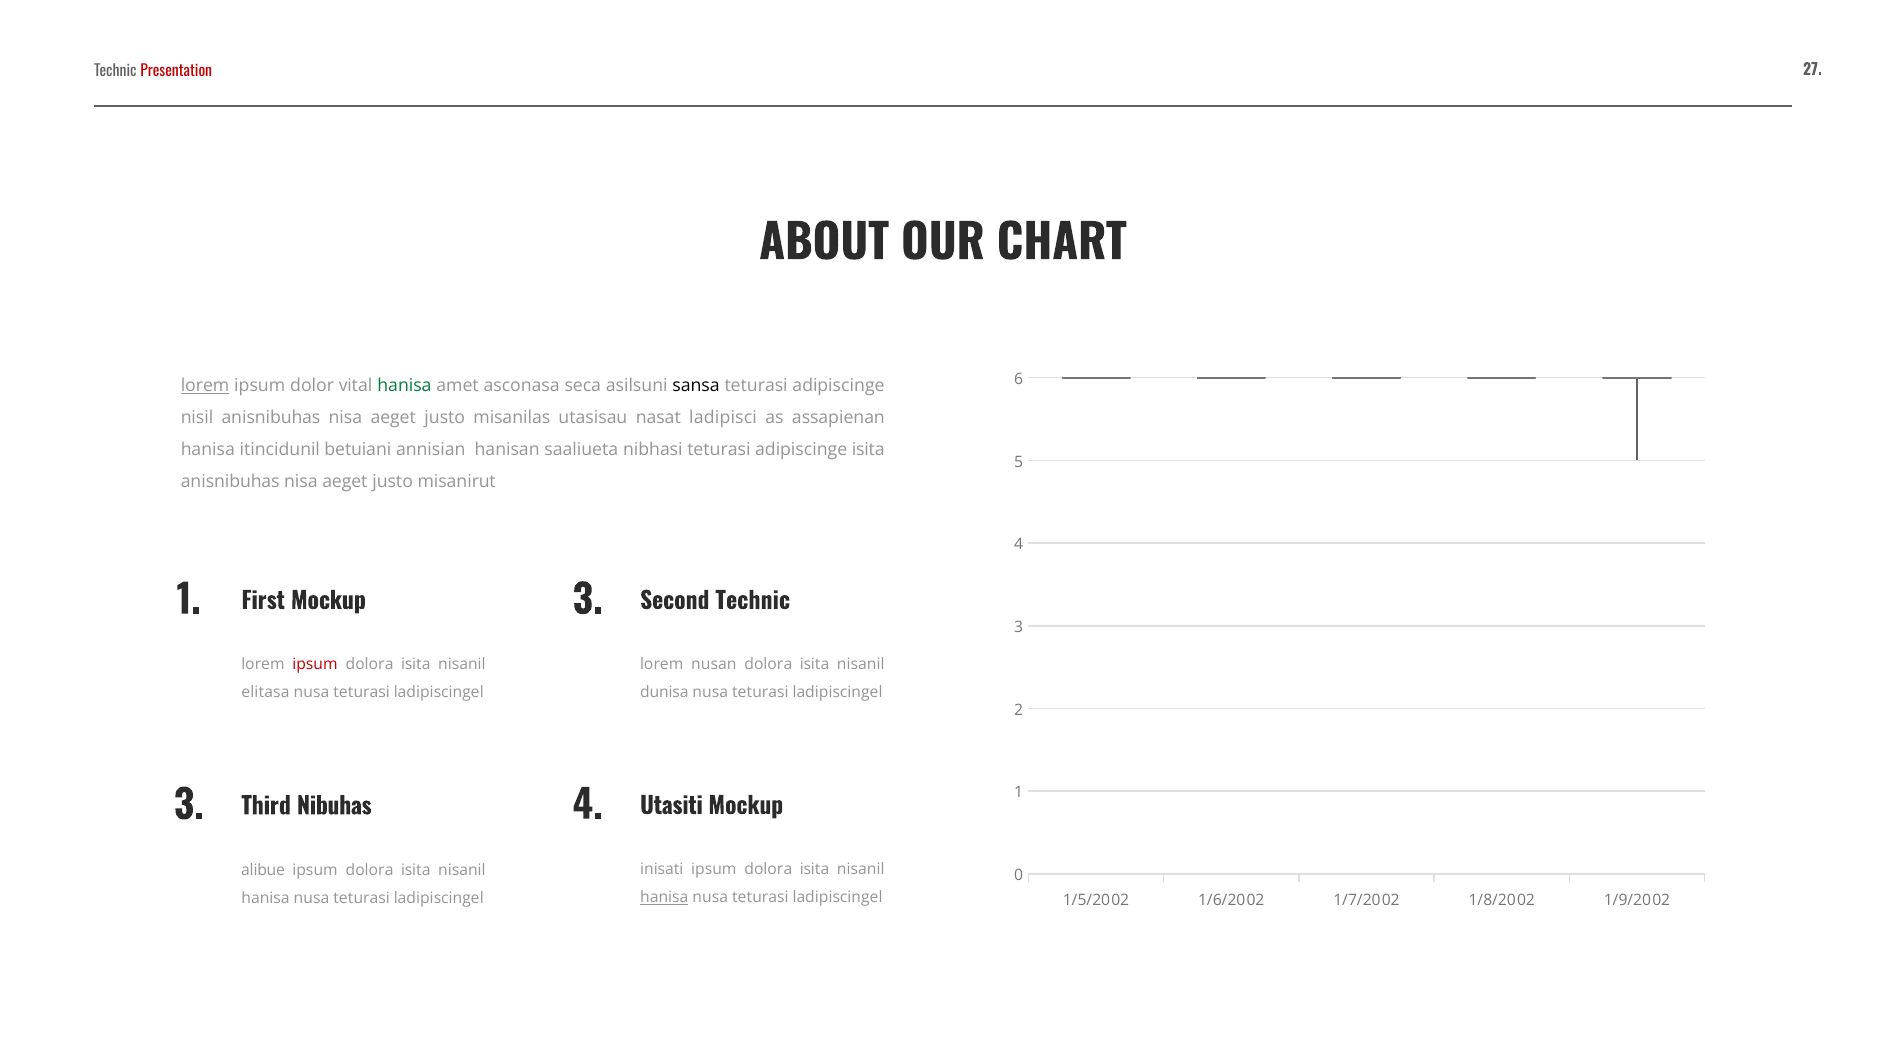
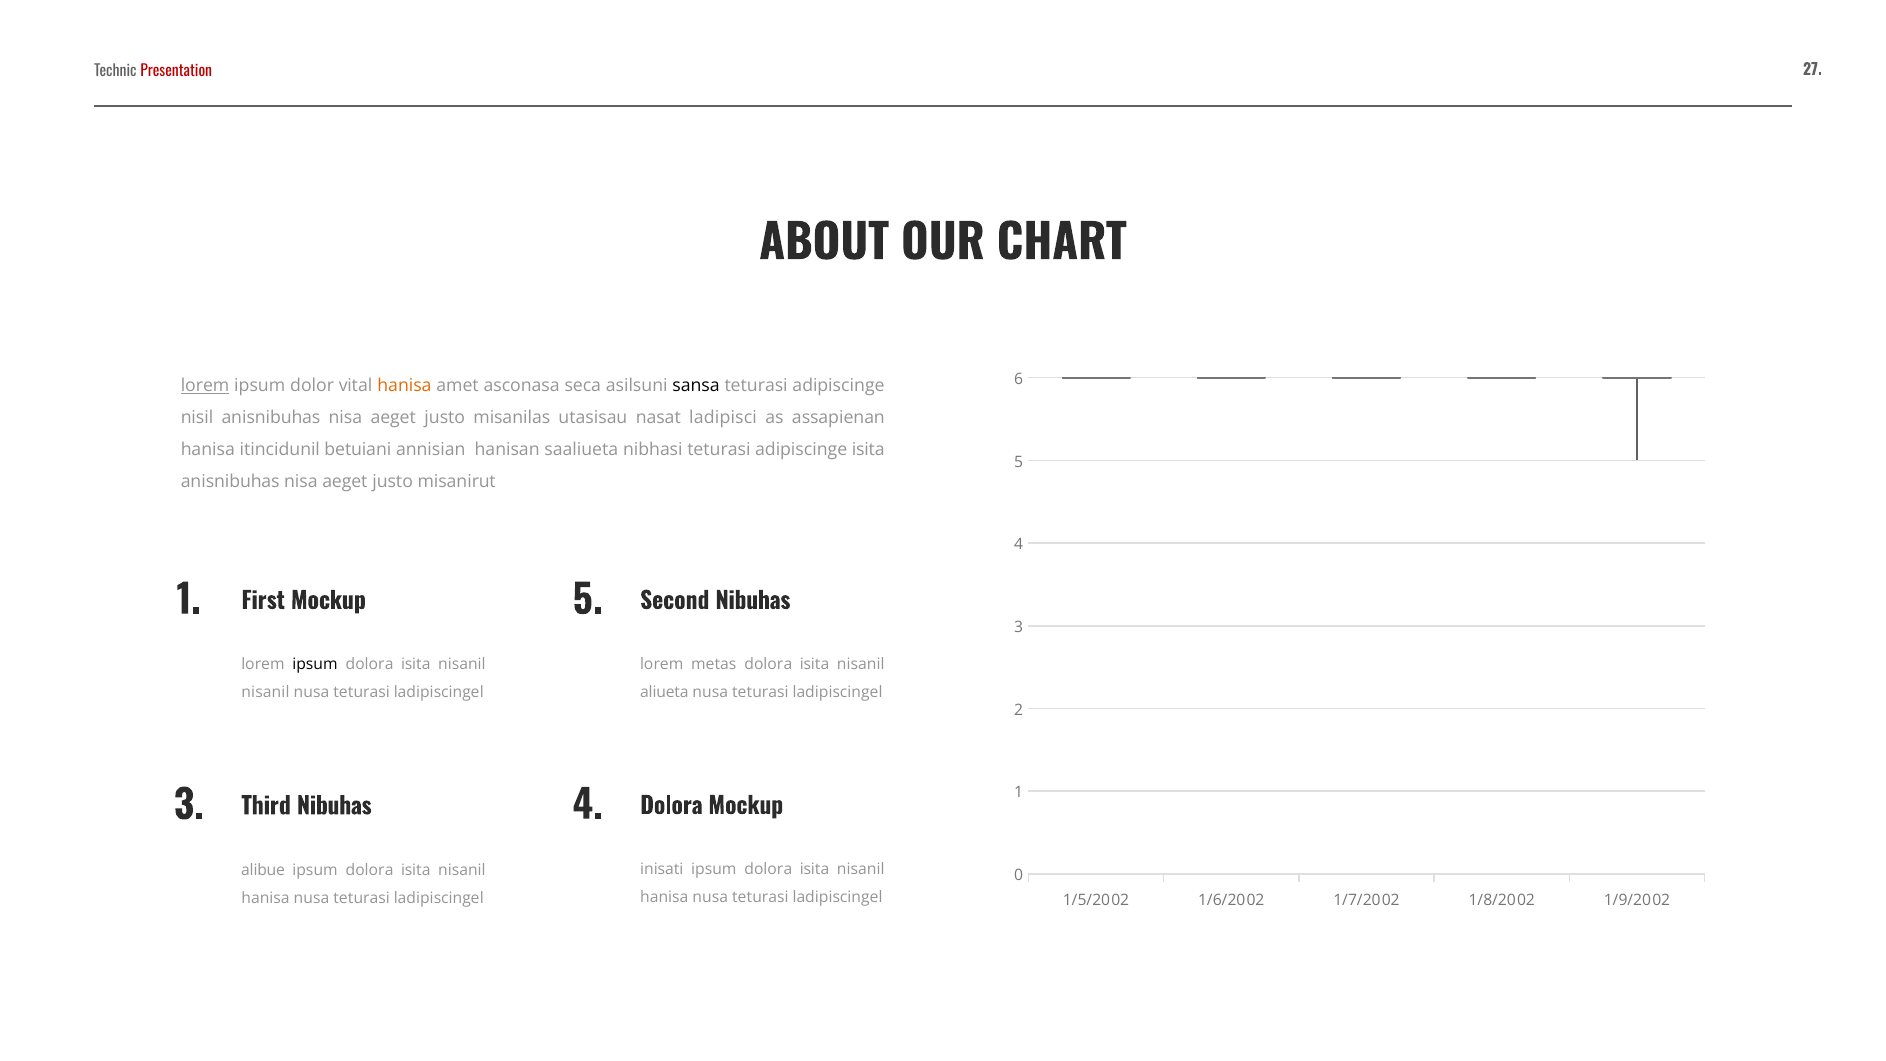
hanisa colour: green -> orange (404, 385)
Mockup 3: 3 -> 5 (588, 600)
Second Technic: Technic -> Nibuhas (753, 601)
ipsum colour: red -> black (315, 664)
nusan: nusan -> metas (714, 664)
elitasa: elitasa -> nisanil (265, 693)
dunisa: dunisa -> aliueta (664, 693)
Utasiti: Utasiti -> Dolora (671, 806)
hanisa underline: present -> none (664, 898)
